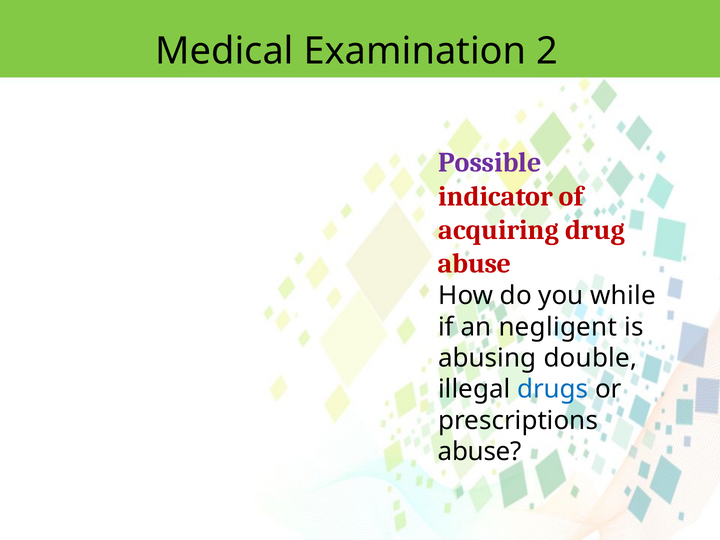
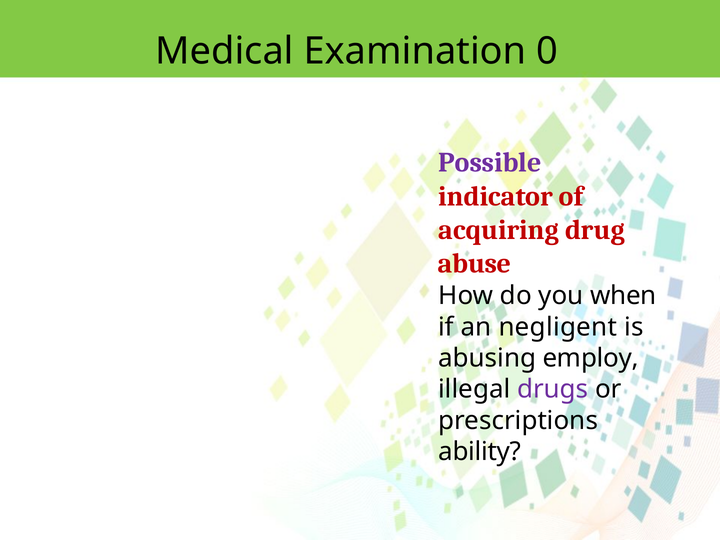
2: 2 -> 0 (547, 51)
while: while -> when (623, 296)
double: double -> employ (591, 358)
drugs colour: blue -> purple (553, 389)
abuse: abuse -> ability (480, 452)
